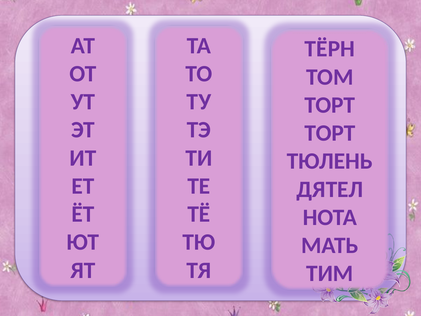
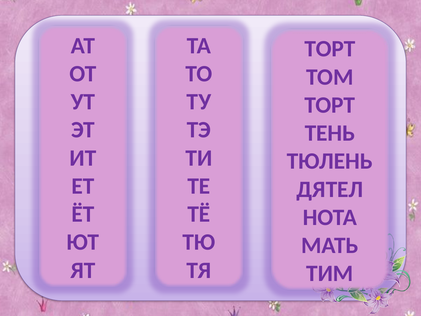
ТЁРН: ТЁРН -> ТОРТ (330, 49)
ТОРТ: ТОРТ -> ТЕНЬ (330, 133)
